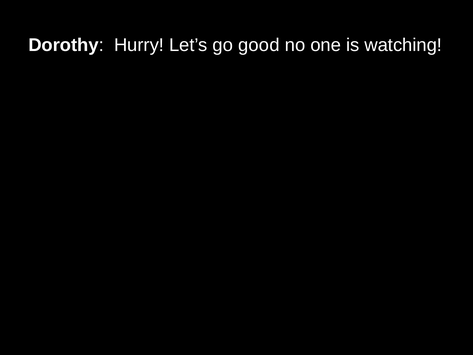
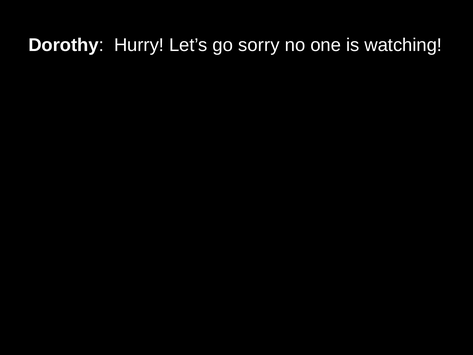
good: good -> sorry (259, 45)
